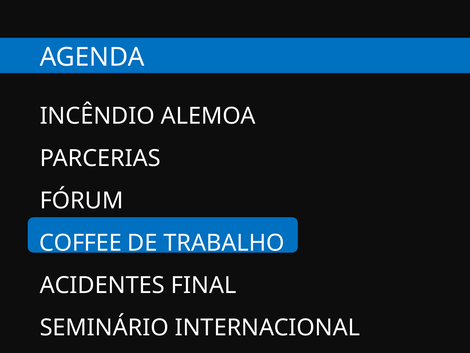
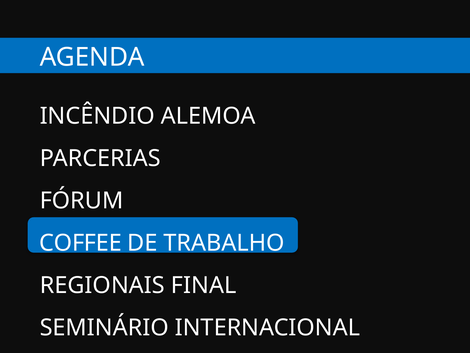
ACIDENTES: ACIDENTES -> REGIONAIS (102, 285)
